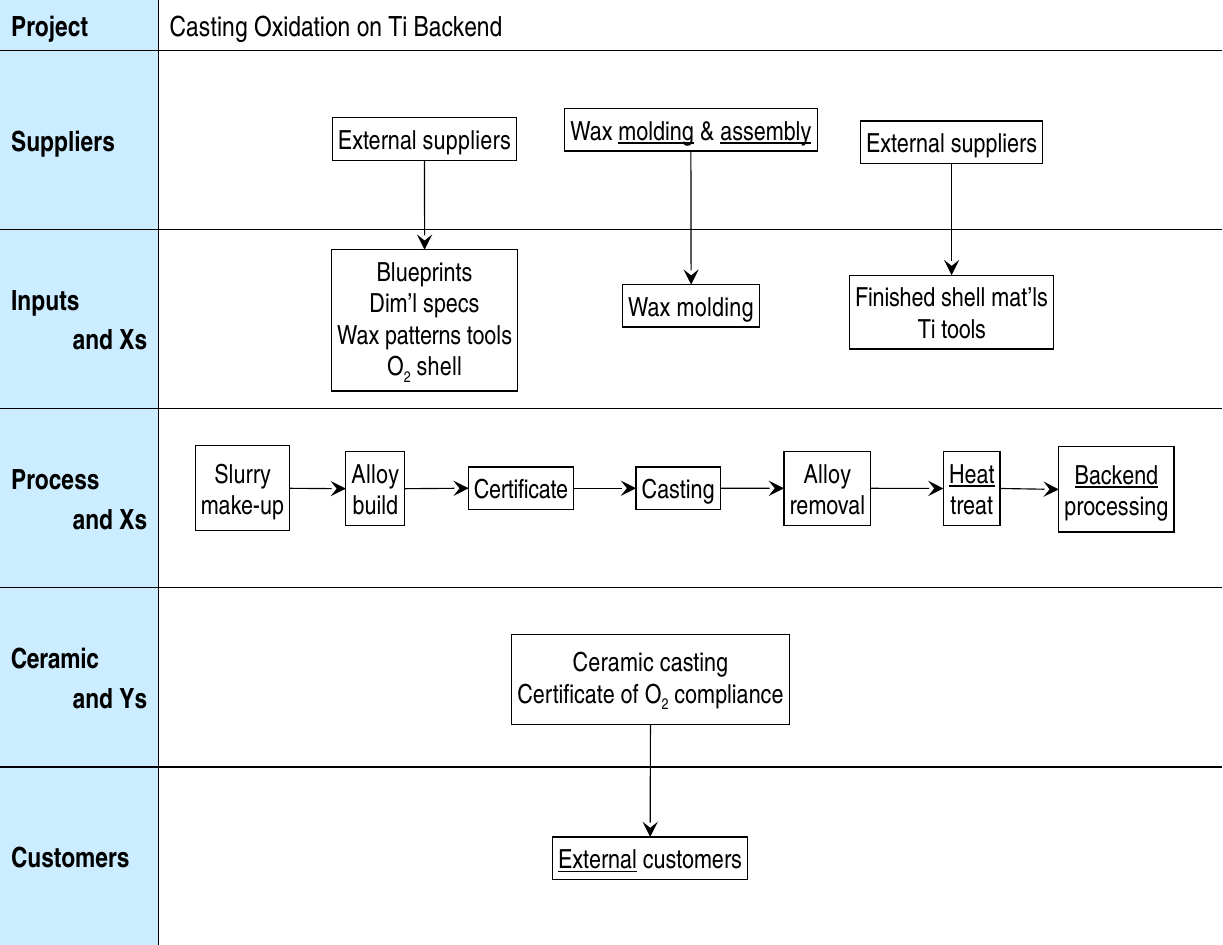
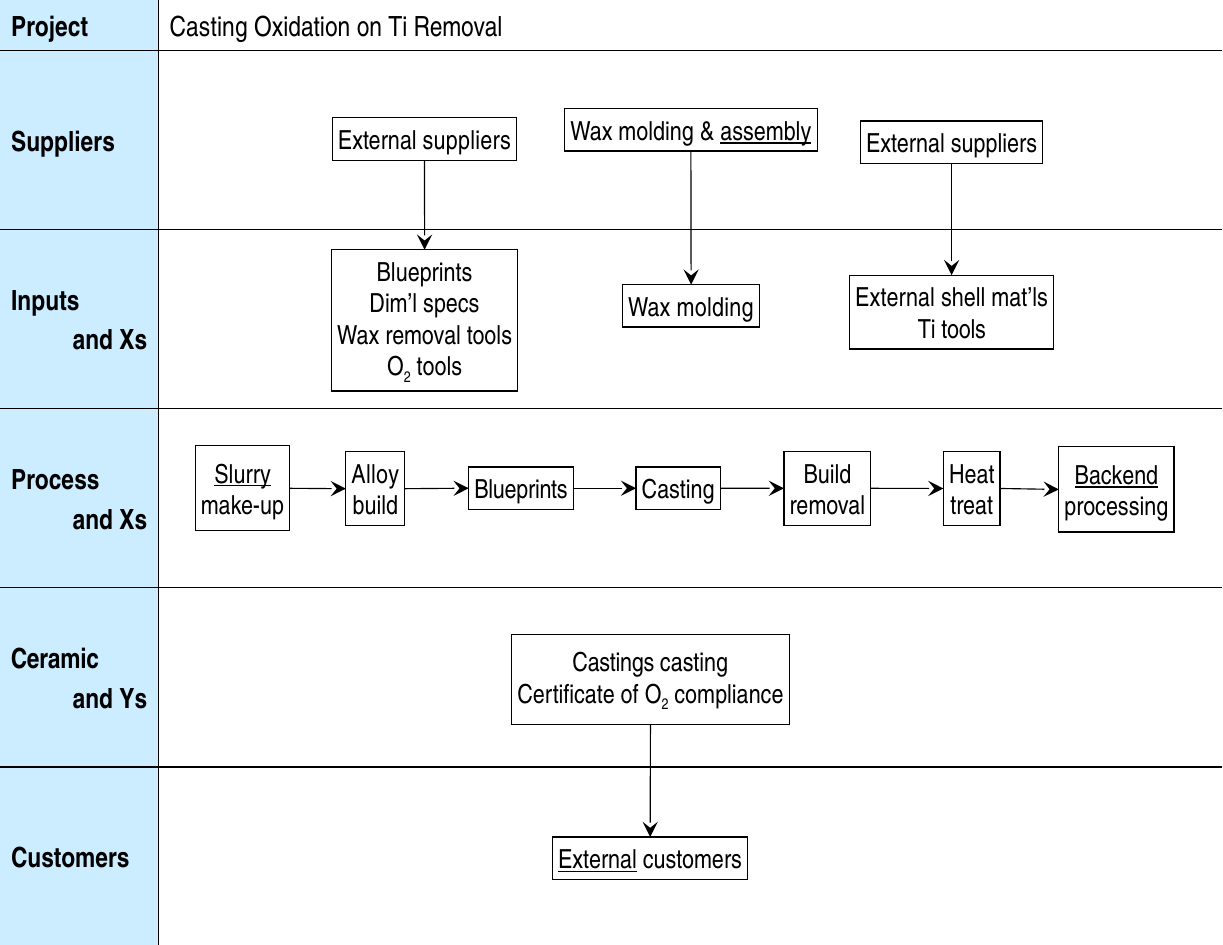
Ti Backend: Backend -> Removal (458, 27)
molding underline: present -> none (656, 132)
Finished: Finished -> External (895, 298)
Wax patterns: patterns -> removal (423, 336)
shell: shell -> tools (439, 367)
Slurry underline: none -> present (243, 474)
Alloy: Alloy -> Build (827, 474)
Heat underline: present -> none (972, 475)
Certificate: Certificate -> Blueprints (521, 490)
Ceramic: Ceramic -> Castings (613, 663)
